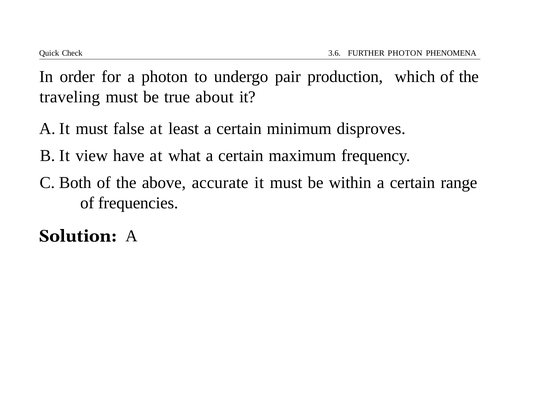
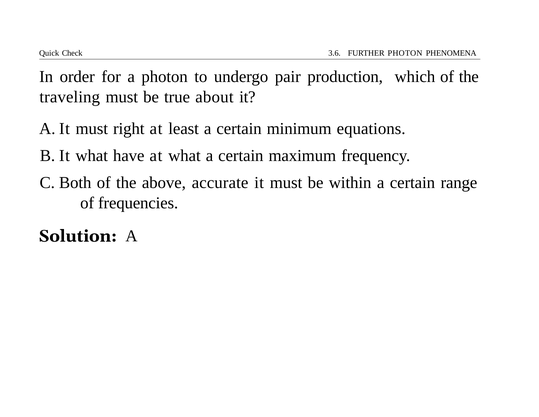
false: false -> right (129, 128)
disproves: disproves -> equations (371, 128)
view: view -> what (92, 155)
